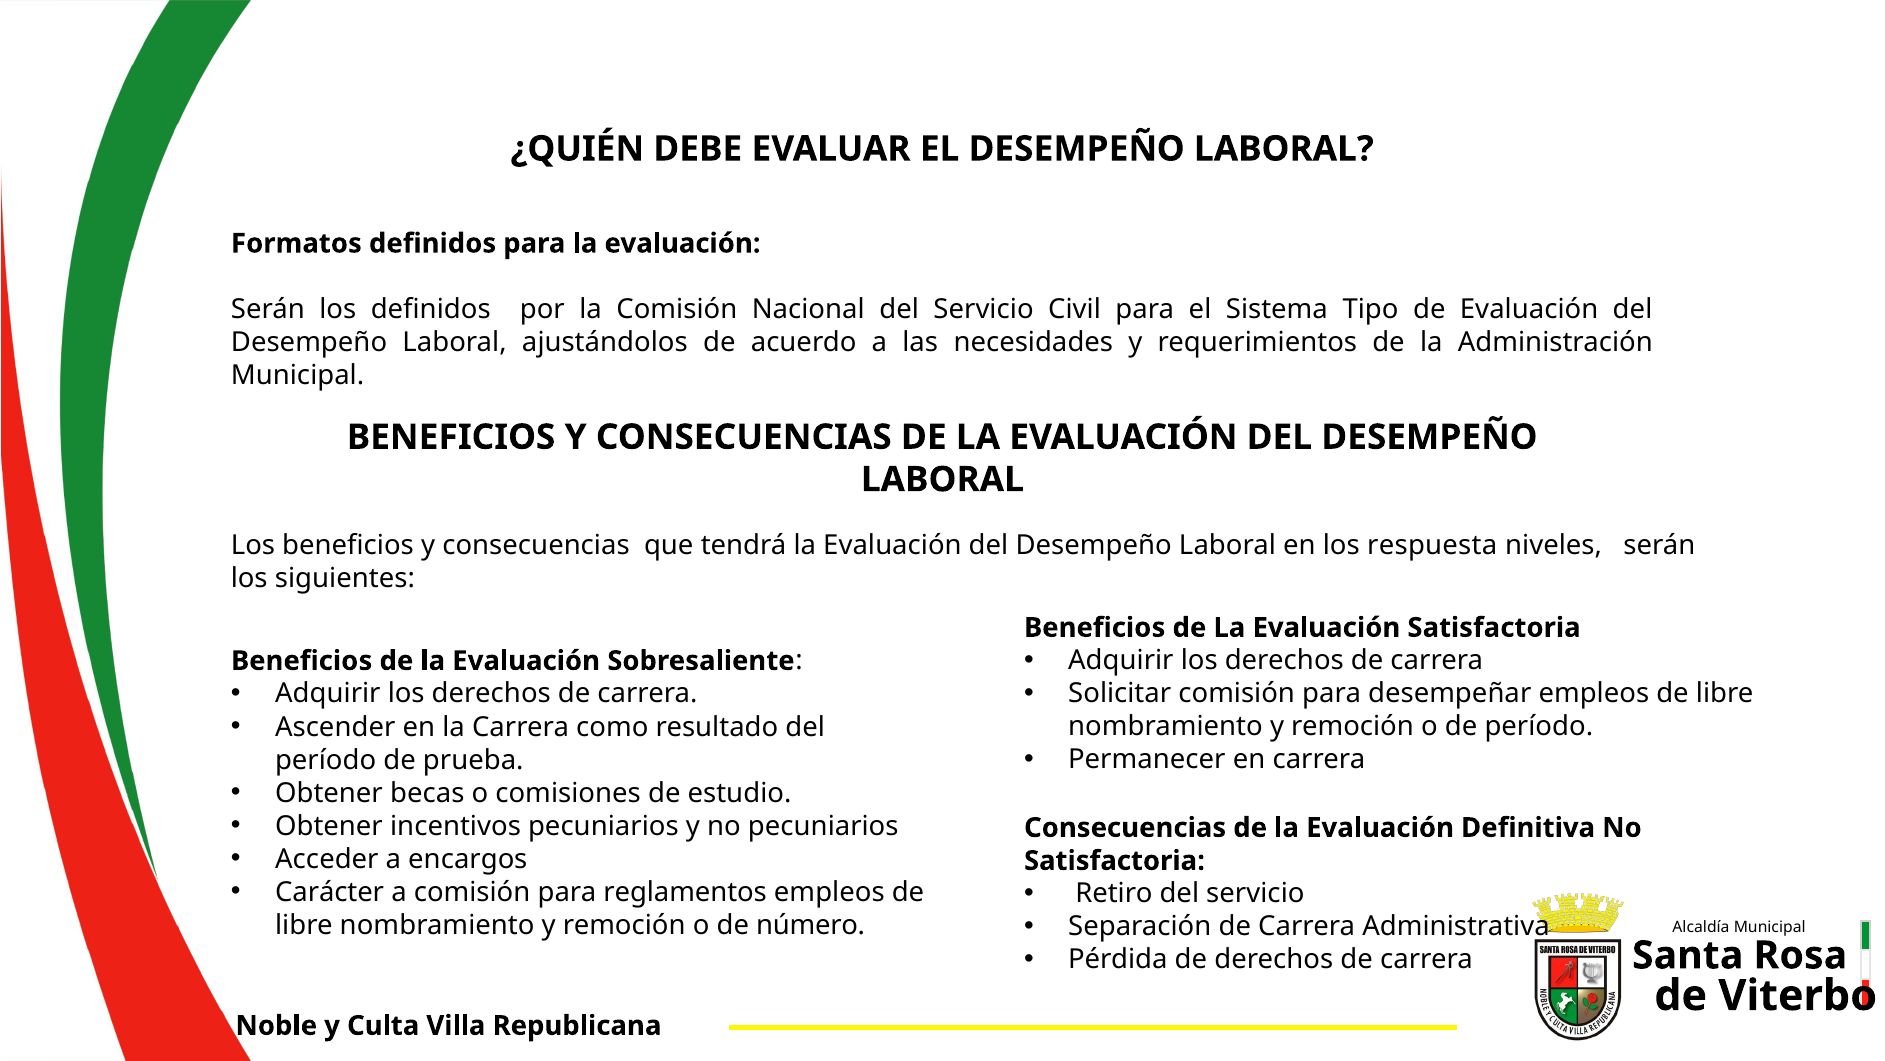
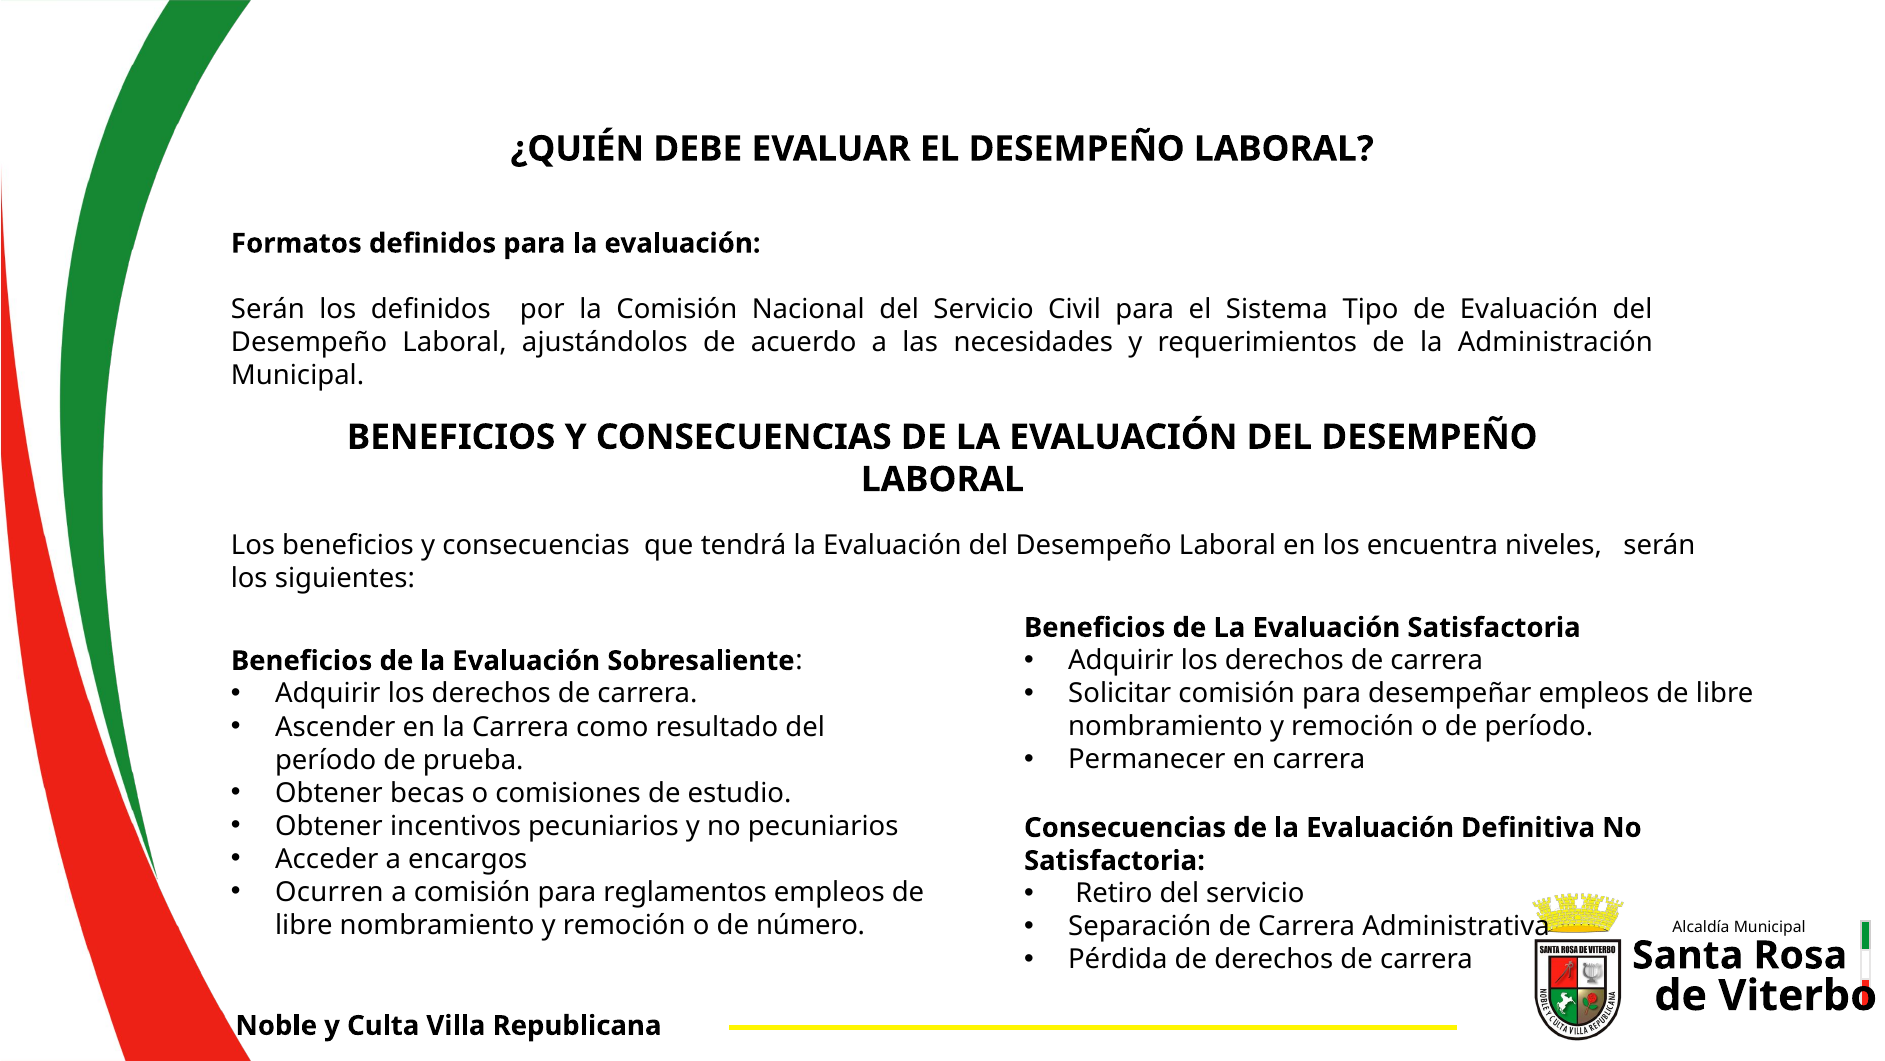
respuesta: respuesta -> encuentra (1432, 545)
Carácter: Carácter -> Ocurren (329, 891)
